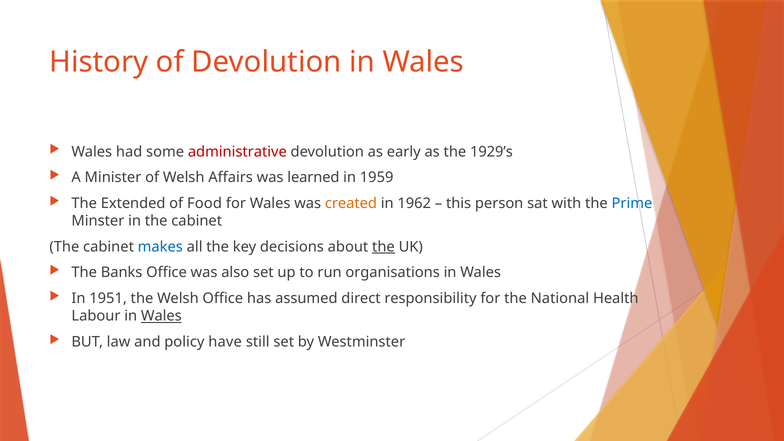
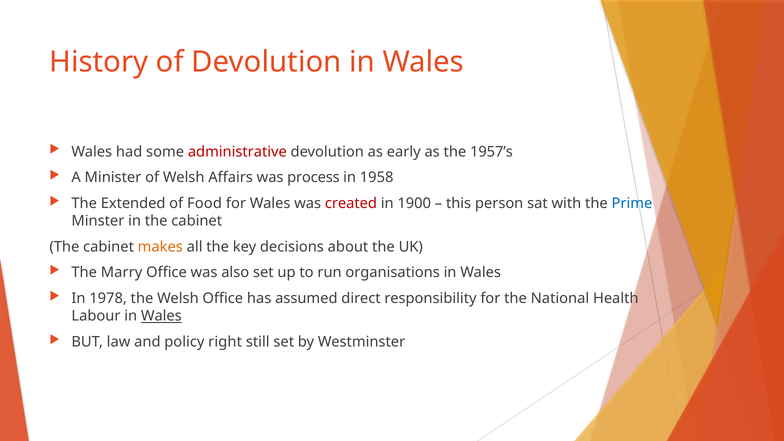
1929’s: 1929’s -> 1957’s (491, 152)
learned: learned -> process (313, 178)
1959: 1959 -> 1958 (377, 178)
created colour: orange -> red (351, 203)
1962: 1962 -> 1900 (414, 203)
makes colour: blue -> orange (160, 247)
the underline: present -> none (383, 247)
Banks: Banks -> Marry (122, 273)
1951: 1951 -> 1978 (108, 298)
have: have -> right (225, 342)
